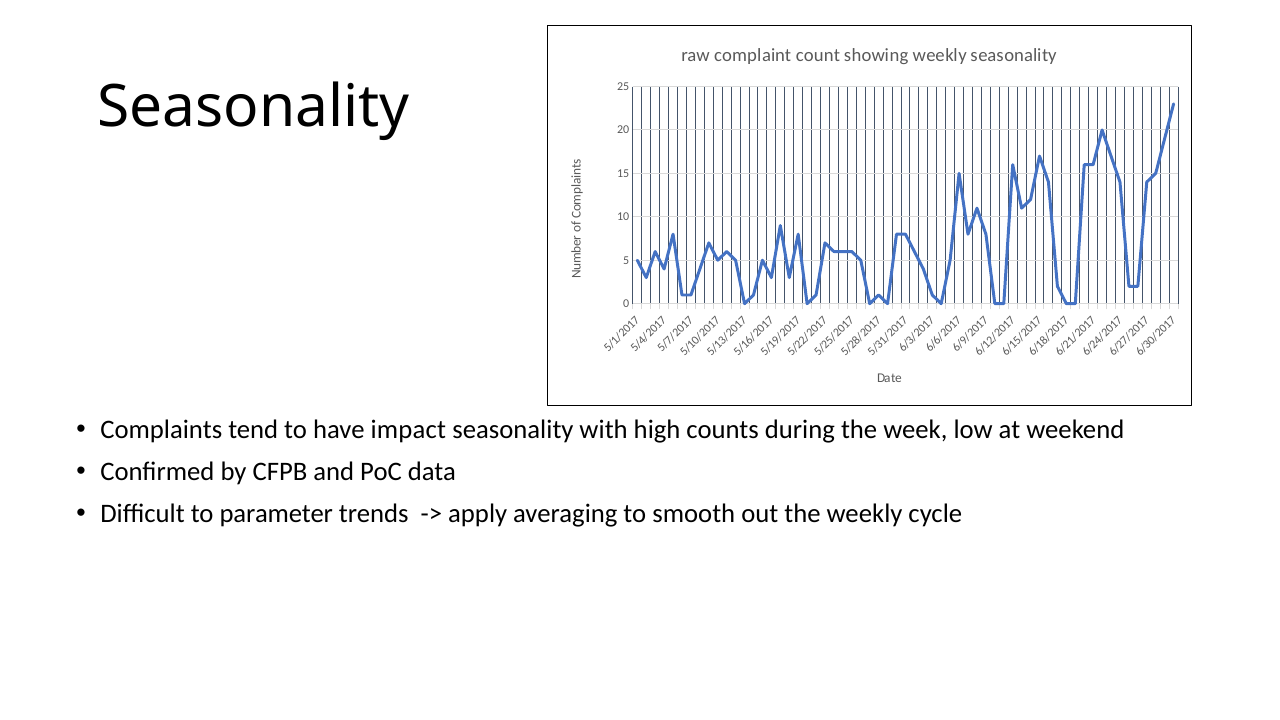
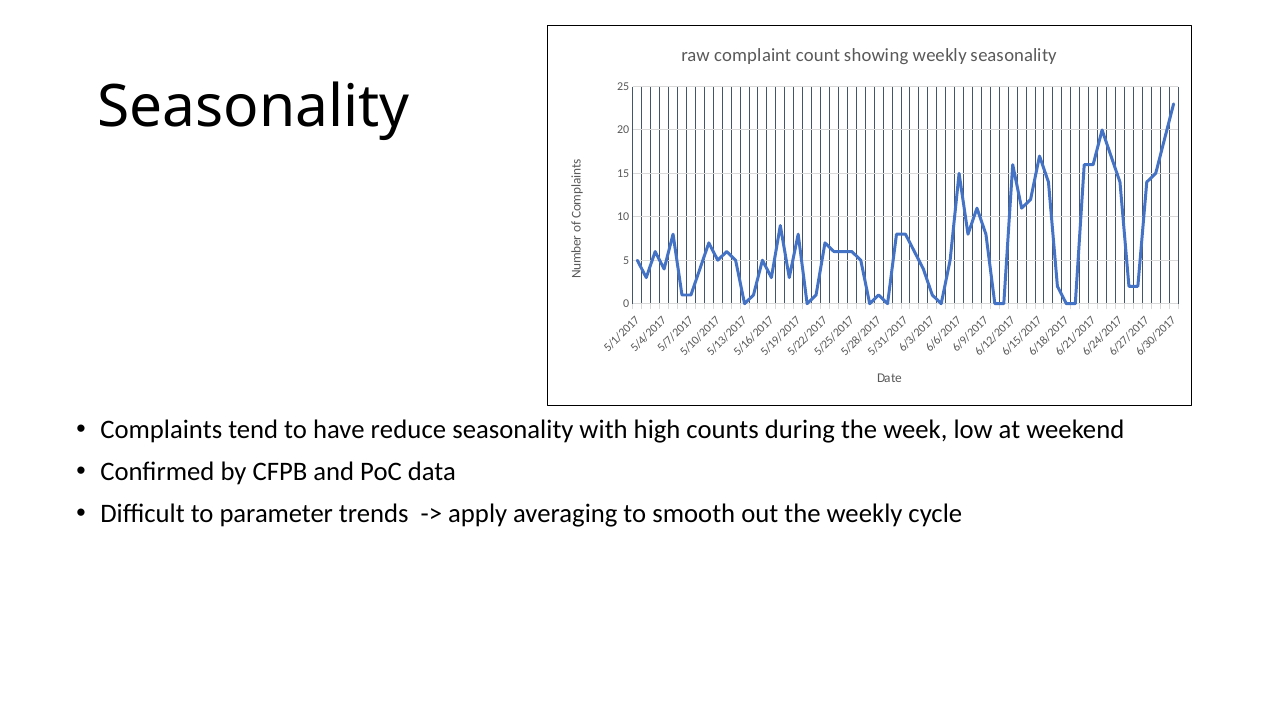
impact: impact -> reduce (408, 430)
